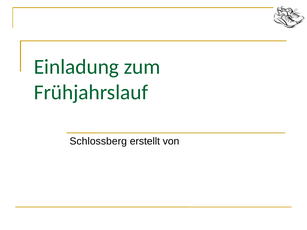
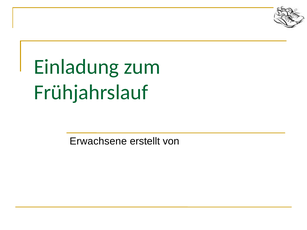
Schlossberg: Schlossberg -> Erwachsene (98, 141)
